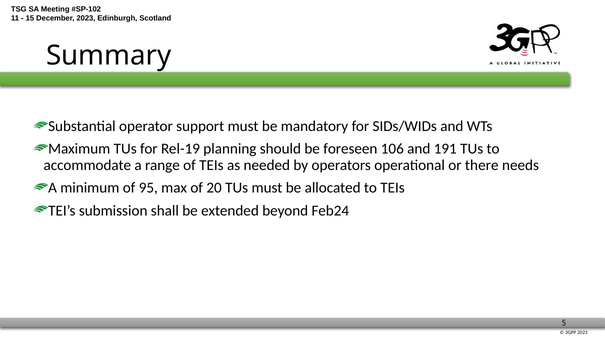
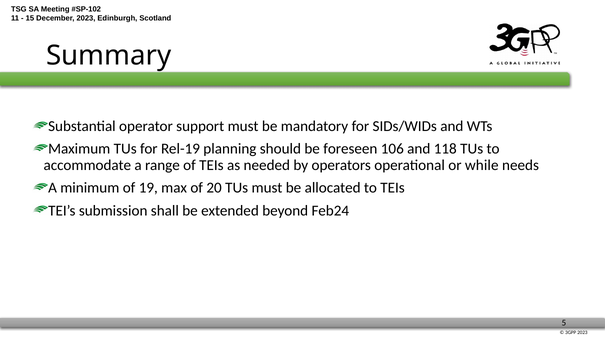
191: 191 -> 118 (445, 149)
there: there -> while (482, 165)
95: 95 -> 19 (148, 188)
